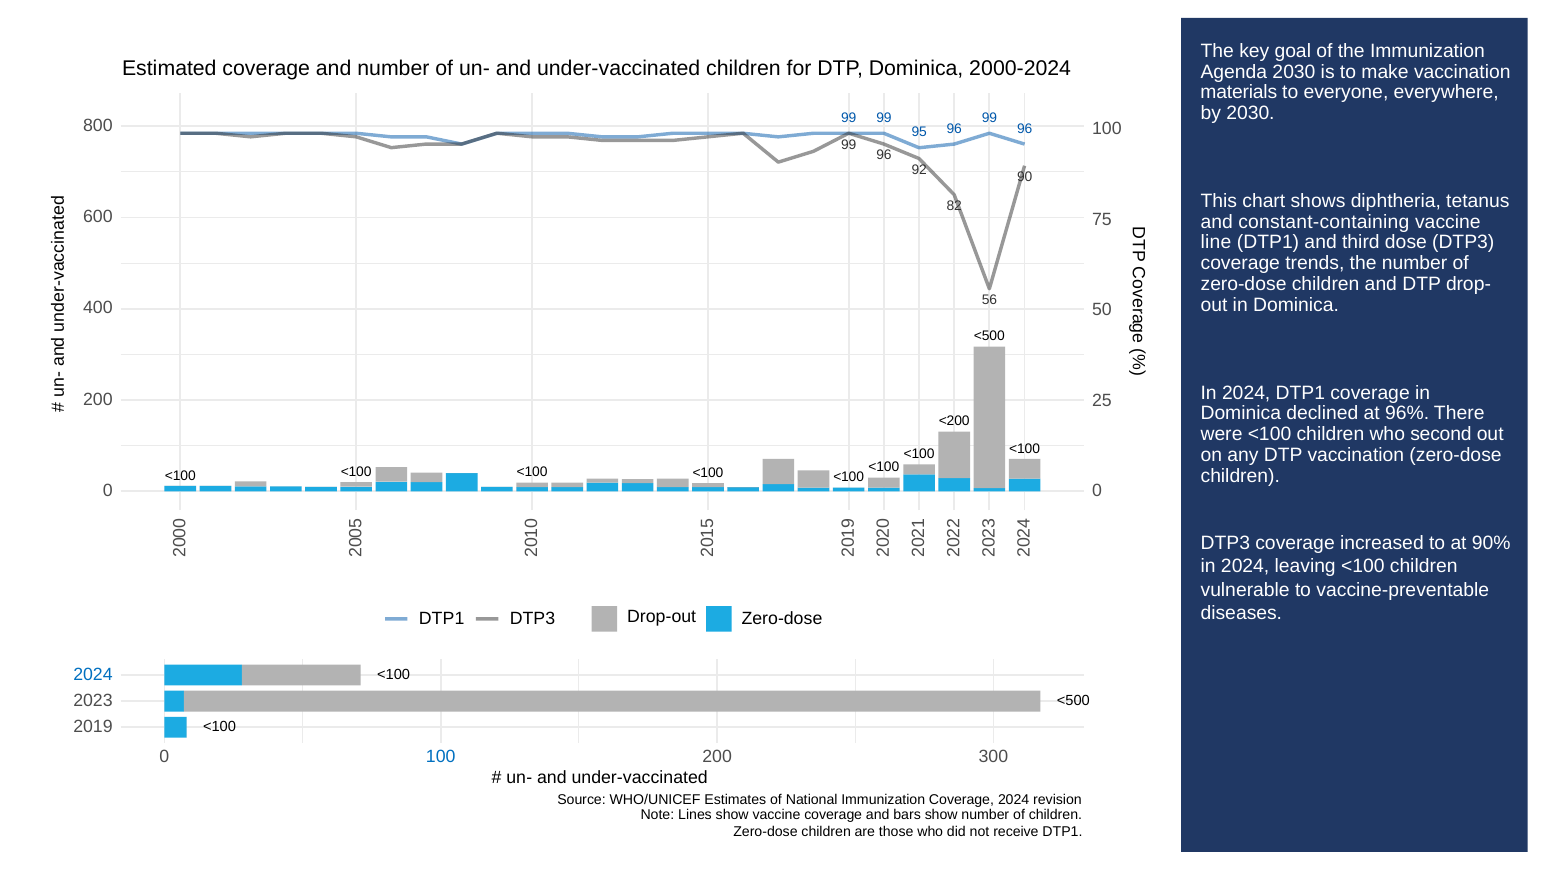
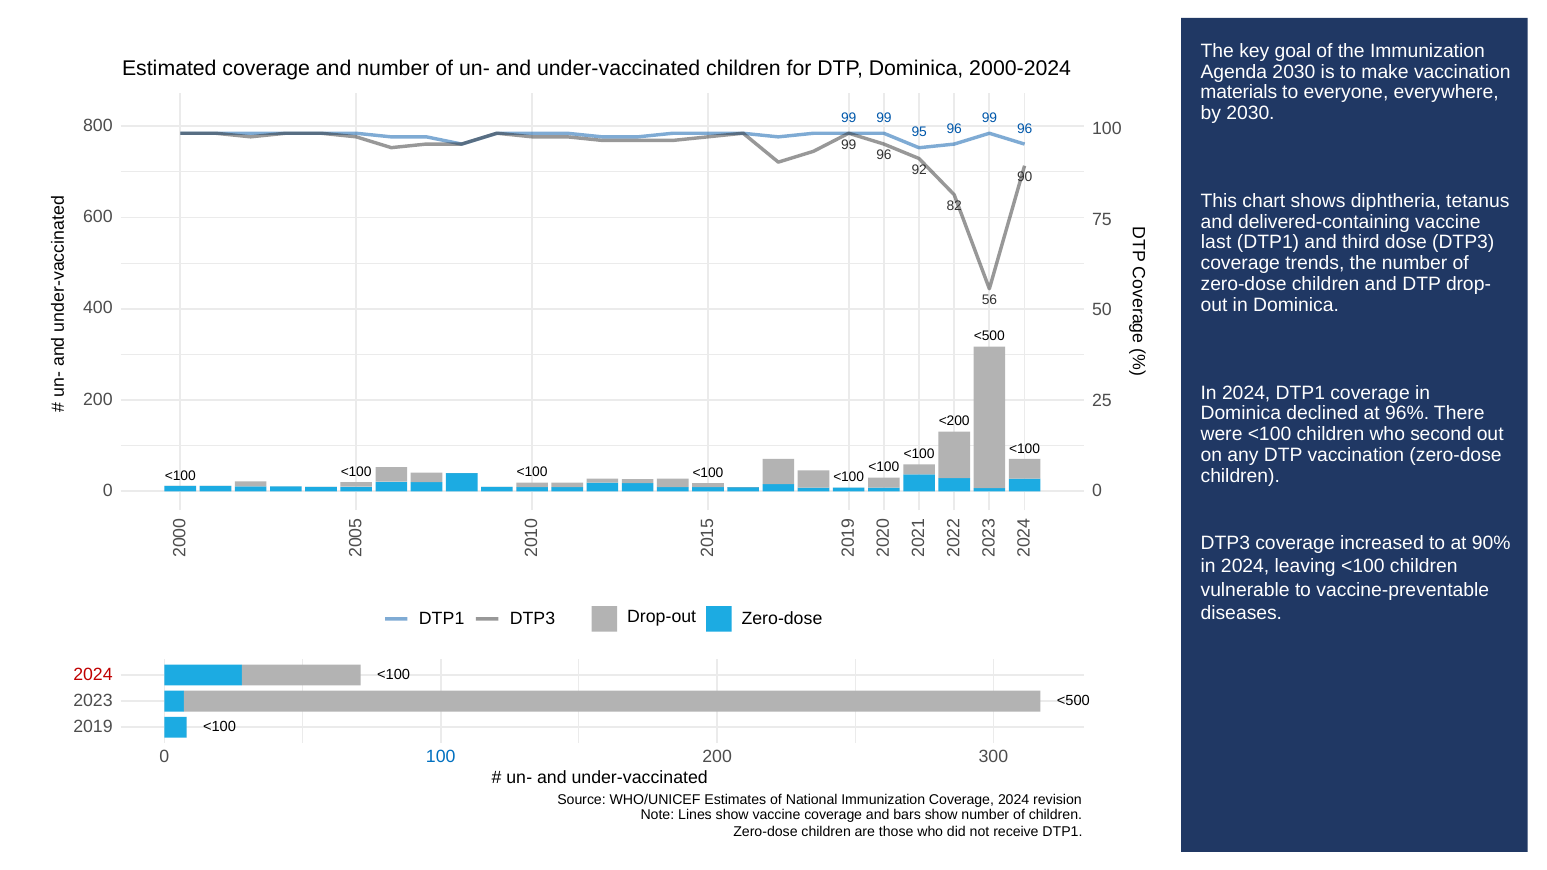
constant-containing: constant-containing -> delivered-containing (1324, 222)
line: line -> last (1216, 243)
2024 colour: blue -> red (93, 674)
